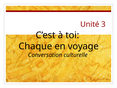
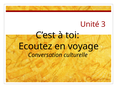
Chaque: Chaque -> Ecoutez (35, 46)
